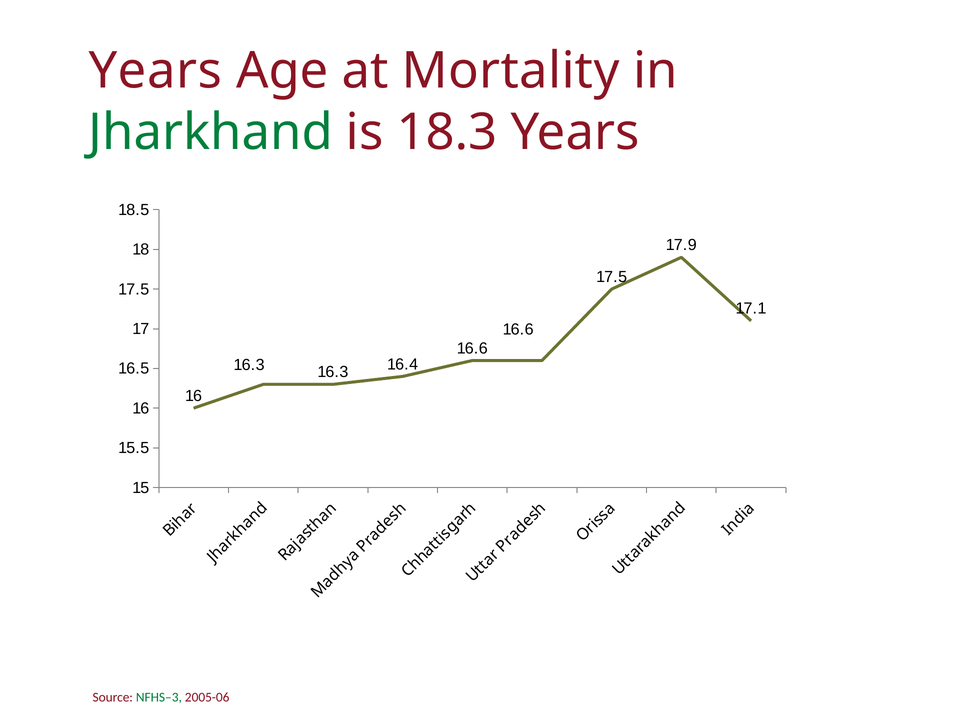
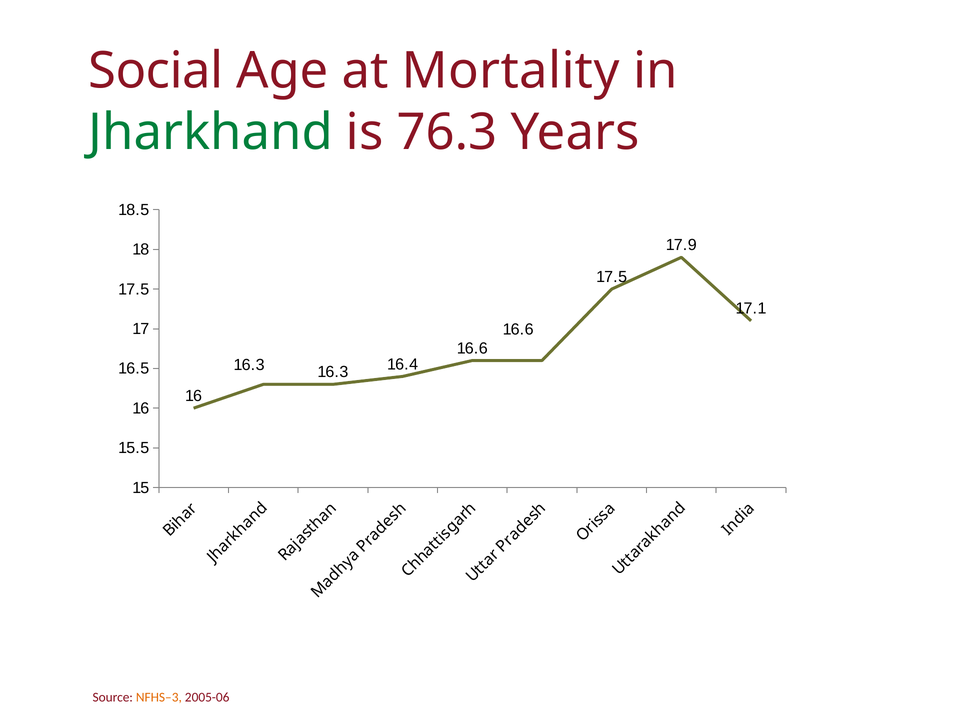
Years: Years -> Social (156, 71)
18.3: 18.3 -> 76.3 (447, 132)
NFHS–3 colour: green -> orange (159, 697)
